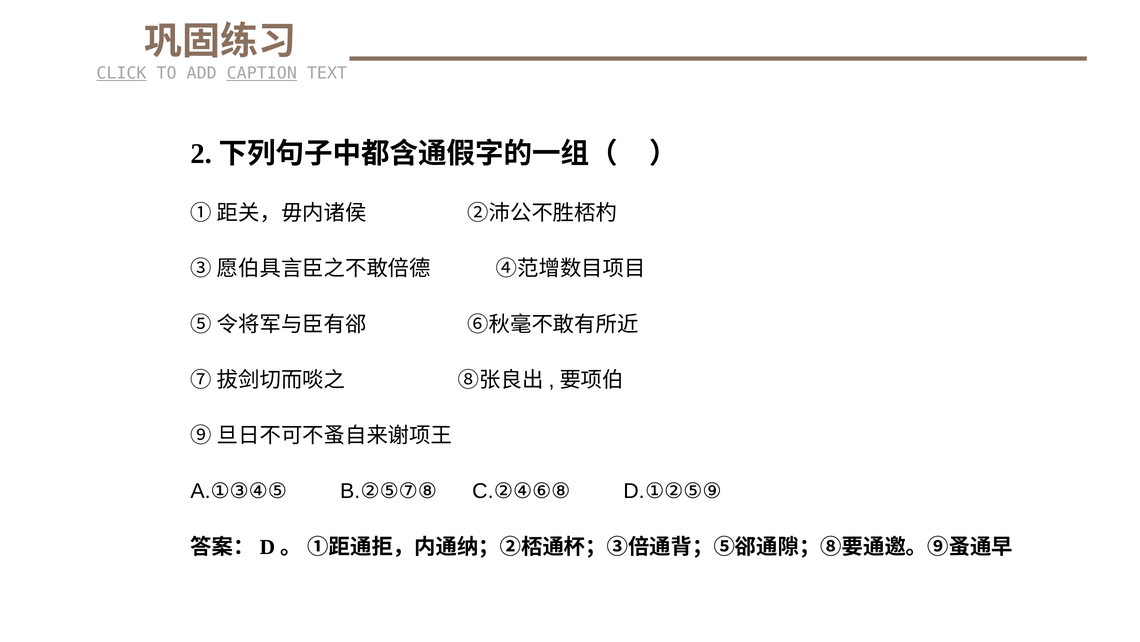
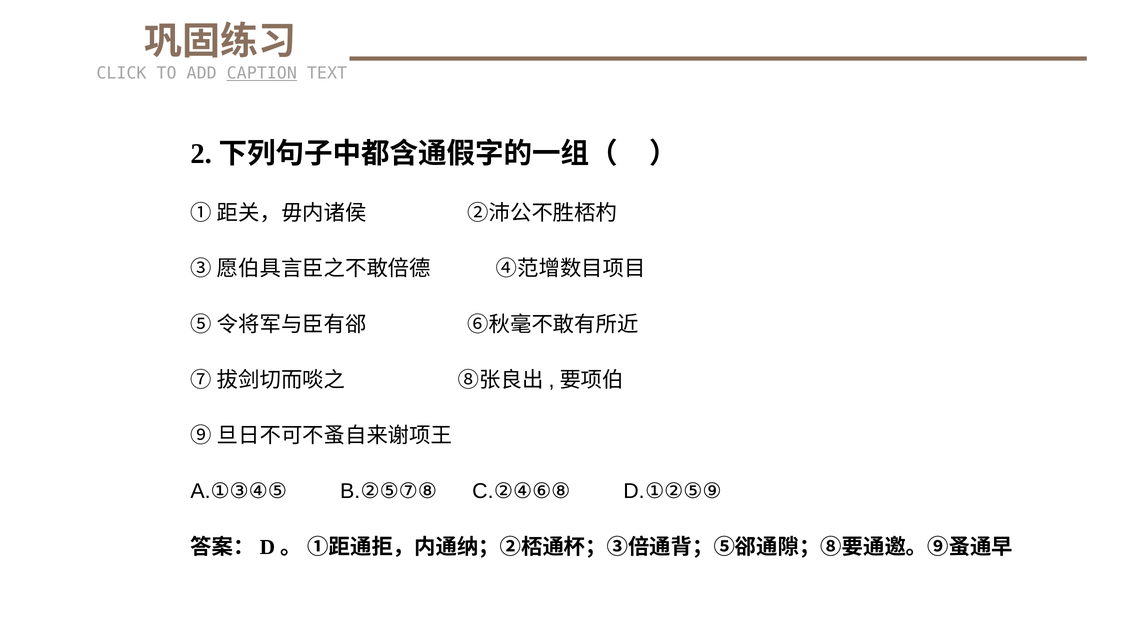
CLICK underline: present -> none (121, 73)
